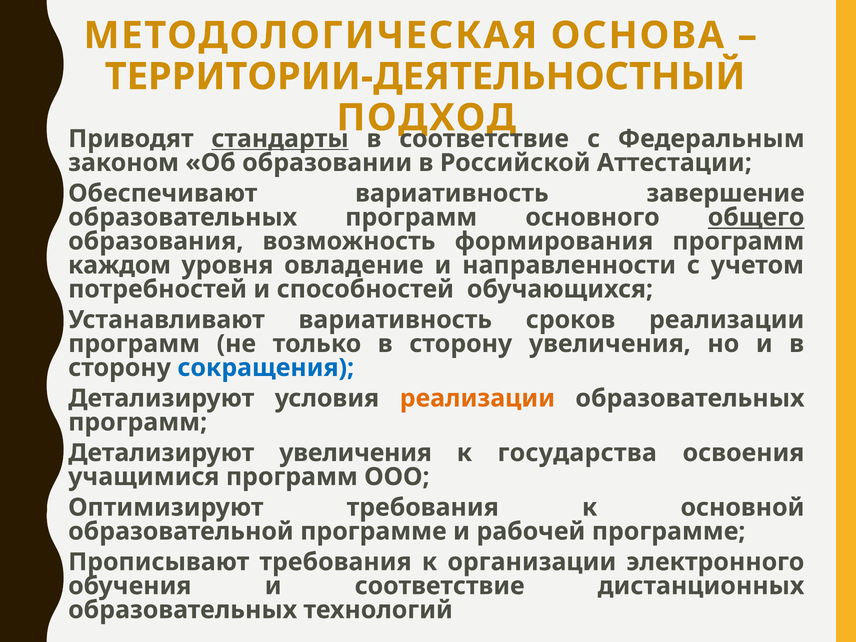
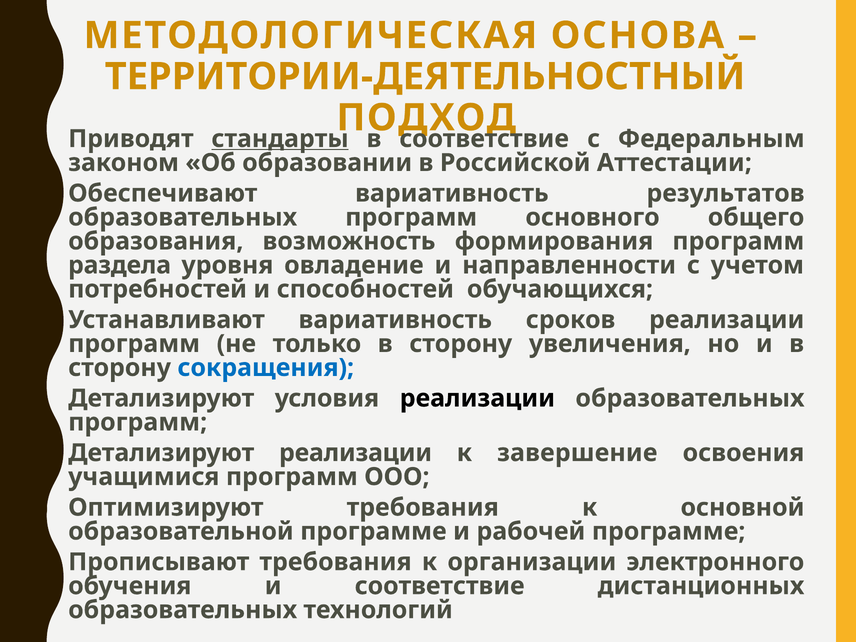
завершение: завершение -> результатов (726, 193)
общего underline: present -> none (756, 217)
каждом: каждом -> раздела (120, 265)
реализации colour: orange -> black (477, 398)
Детализируют увеличения: увеличения -> реализации (356, 453)
государства: государства -> завершение (577, 453)
